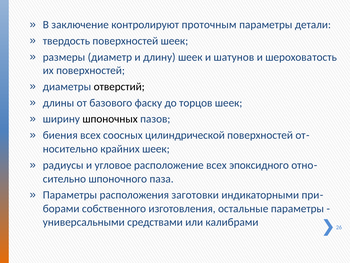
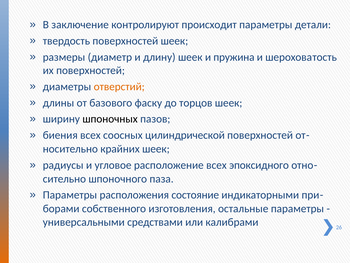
проточным: проточным -> происходит (209, 25)
шатунов: шатунов -> пружина (234, 57)
отверстий colour: black -> orange (119, 87)
заготовки: заготовки -> состояние (195, 195)
